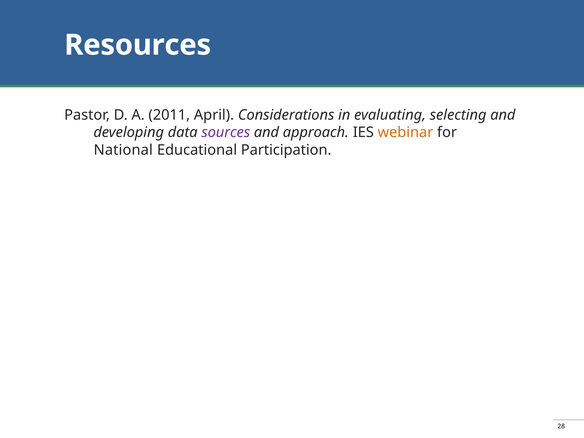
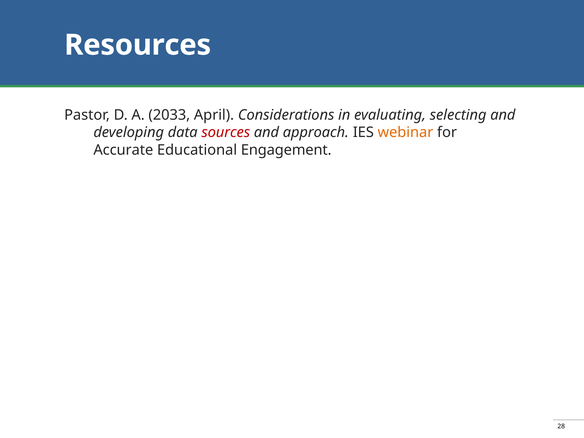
2011: 2011 -> 2033 (169, 115)
sources colour: purple -> red (226, 132)
National: National -> Accurate (123, 150)
Participation: Participation -> Engagement (286, 150)
